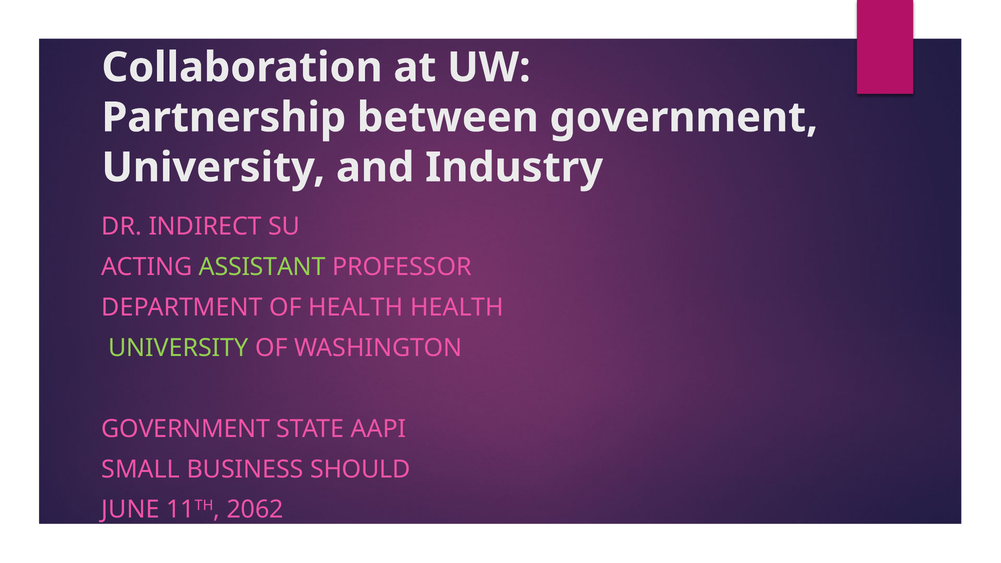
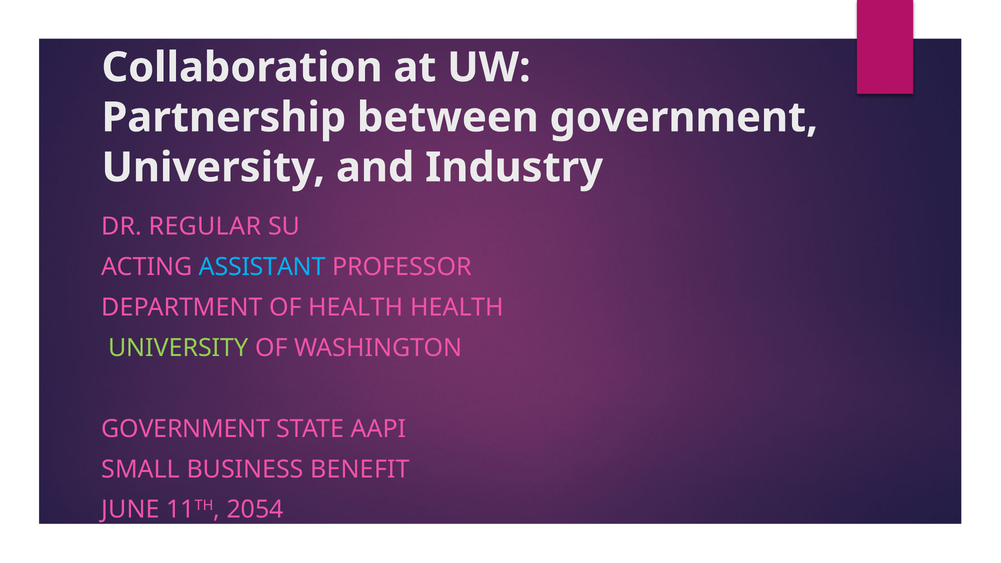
INDIRECT: INDIRECT -> REGULAR (205, 227)
ASSISTANT colour: light green -> light blue (262, 267)
SHOULD: SHOULD -> BENEFIT (360, 469)
2062: 2062 -> 2054 (255, 510)
